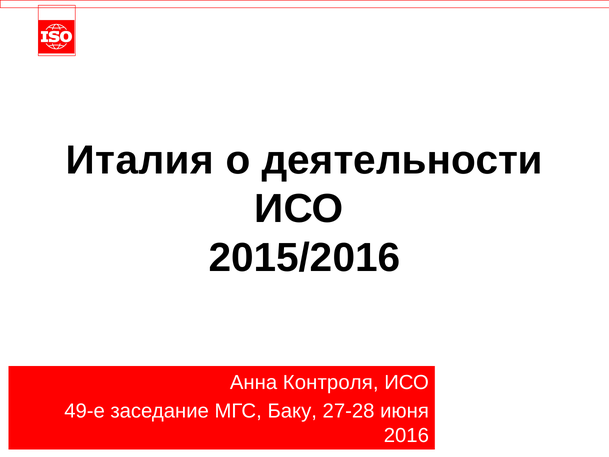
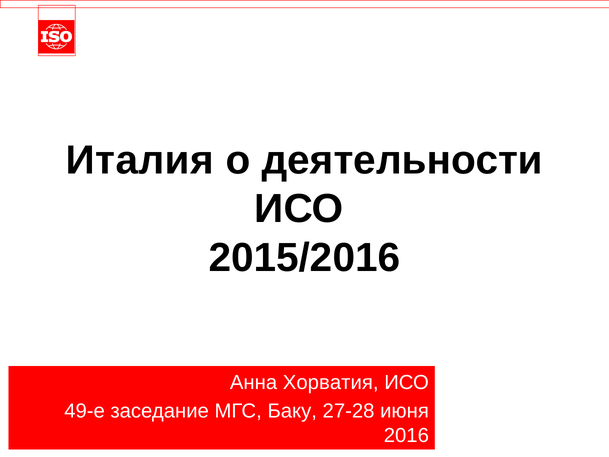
Контроля: Контроля -> Хорватия (331, 382)
